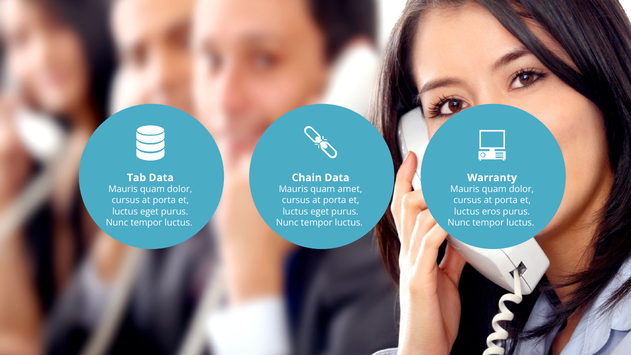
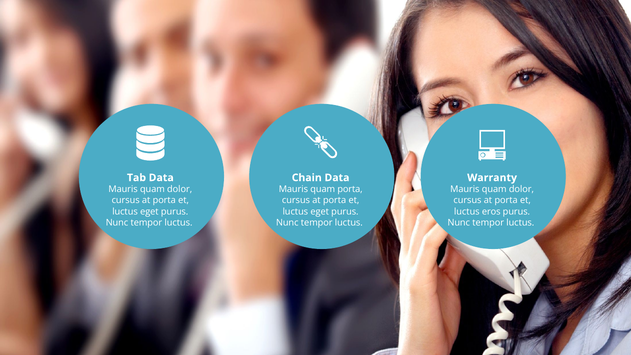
quam amet: amet -> porta (350, 189)
